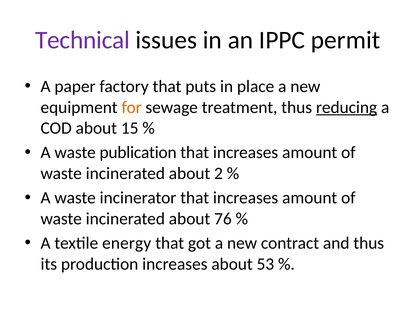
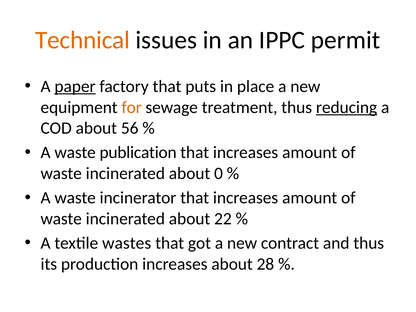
Technical colour: purple -> orange (83, 40)
paper underline: none -> present (75, 86)
15: 15 -> 56 (130, 128)
2: 2 -> 0 (219, 173)
76: 76 -> 22 (223, 219)
energy: energy -> wastes (127, 243)
53: 53 -> 28 (265, 264)
